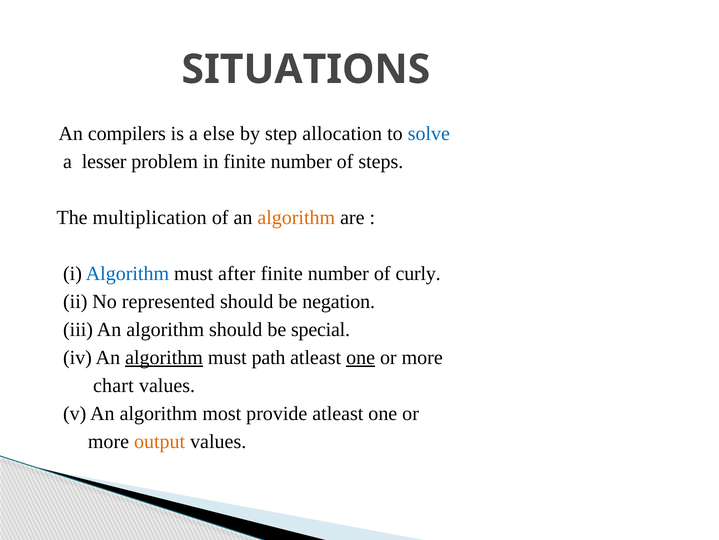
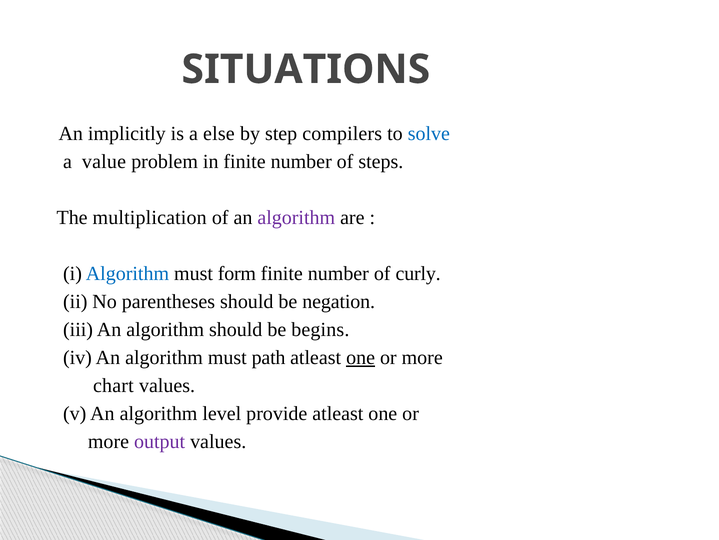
compilers: compilers -> implicitly (127, 133)
allocation: allocation -> compilers (342, 133)
lesser: lesser -> value (104, 161)
algorithm colour: orange -> purple (296, 217)
after: after -> form (237, 273)
represented: represented -> parentheses (168, 301)
special: special -> begins (320, 329)
algorithm underline: present -> none (164, 357)
most: most -> level (222, 413)
output colour: orange -> purple (160, 441)
